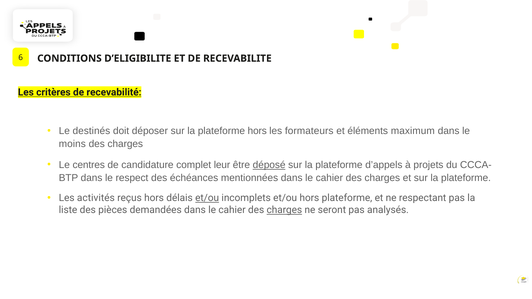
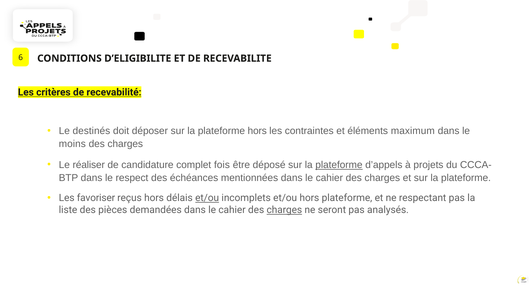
formateurs: formateurs -> contraintes (309, 131)
centres: centres -> réaliser (89, 165)
leur: leur -> fois (222, 165)
déposé underline: present -> none (269, 165)
plateforme underline: none -> present (339, 165)
activités: activités -> favoriser (96, 198)
